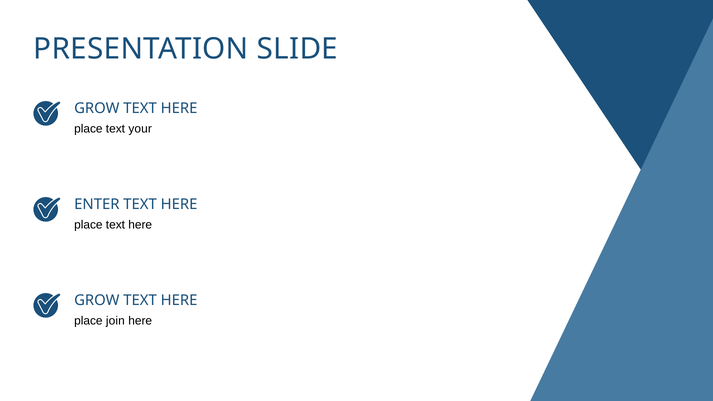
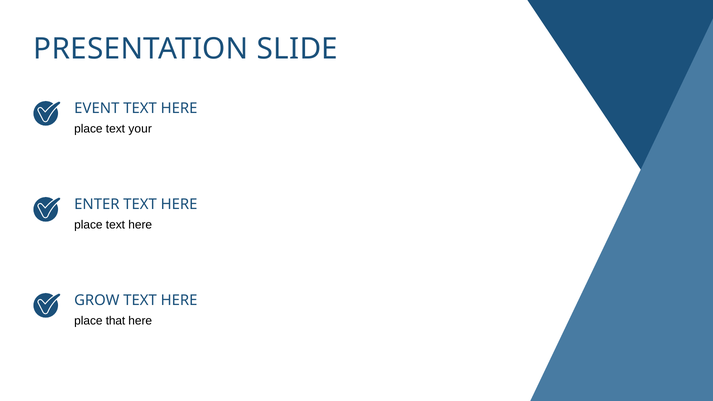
GROW: GROW -> EVENT (97, 108)
join: join -> that (116, 321)
